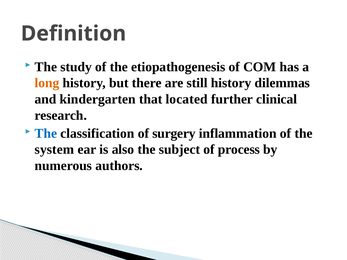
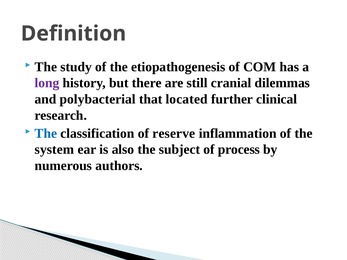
long colour: orange -> purple (47, 83)
still history: history -> cranial (231, 83)
kindergarten: kindergarten -> polybacterial (98, 99)
surgery: surgery -> reserve (174, 134)
